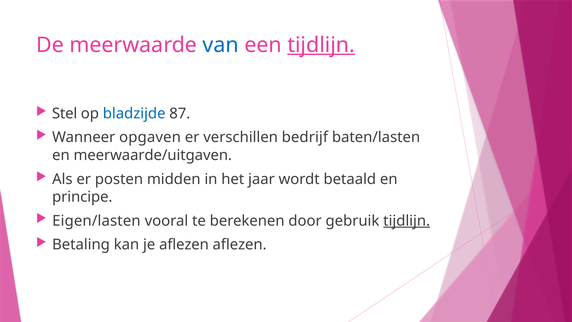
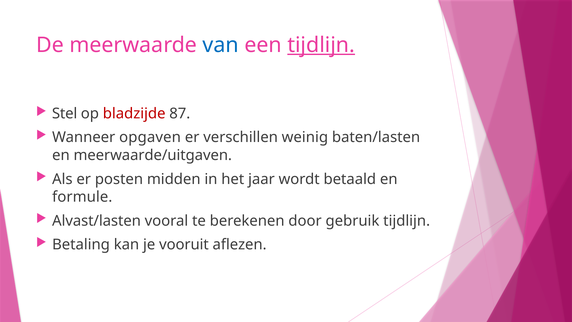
bladzijde colour: blue -> red (134, 113)
bedrijf: bedrijf -> weinig (305, 137)
principe: principe -> formule (82, 197)
Eigen/lasten: Eigen/lasten -> Alvast/lasten (97, 221)
tijdlijn underline: present -> none (407, 221)
je aflezen: aflezen -> vooruit (184, 244)
